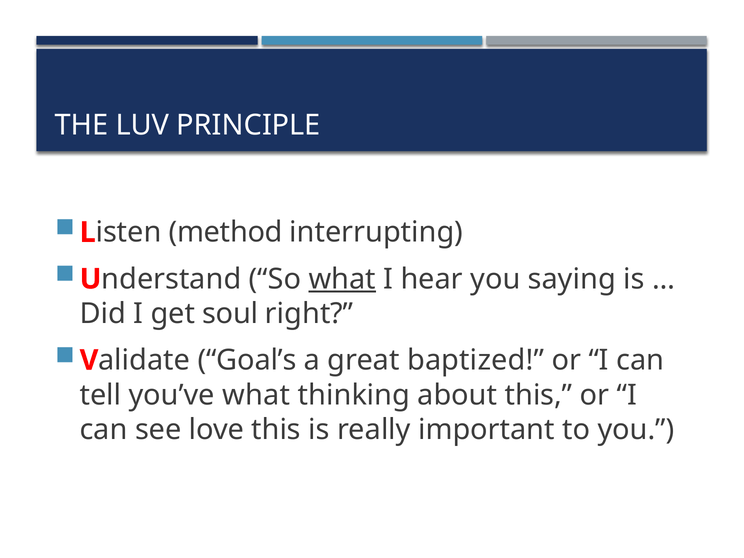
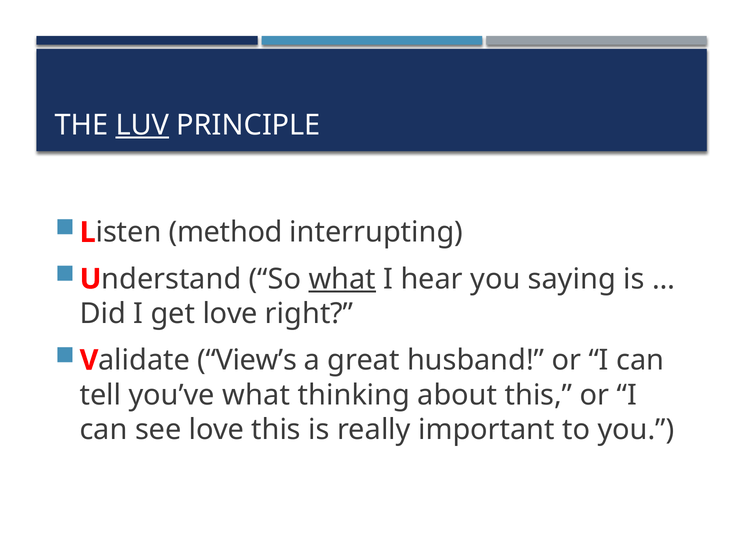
LUV underline: none -> present (142, 125)
get soul: soul -> love (230, 314)
Goal’s: Goal’s -> View’s (247, 360)
baptized: baptized -> husband (476, 360)
